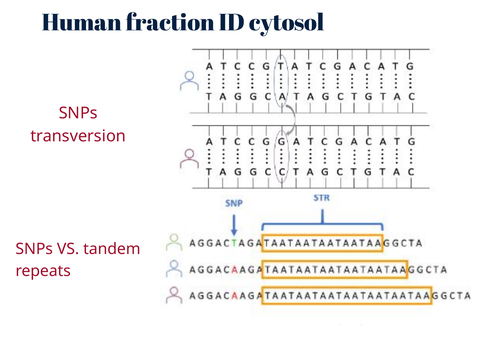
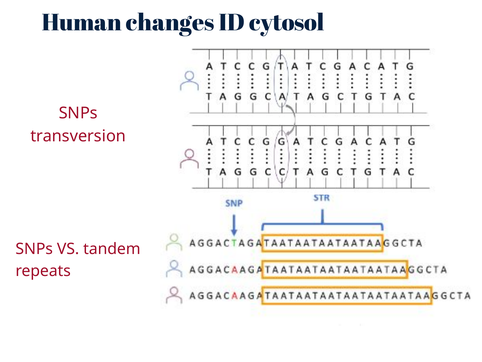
fraction: fraction -> changes (170, 23)
